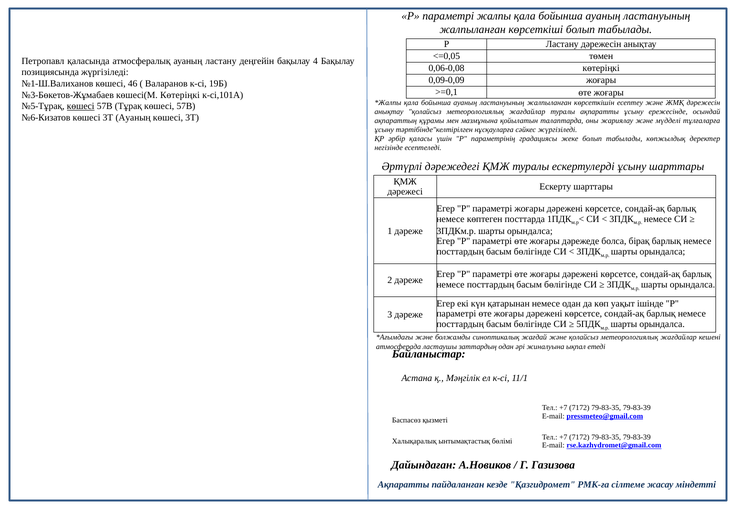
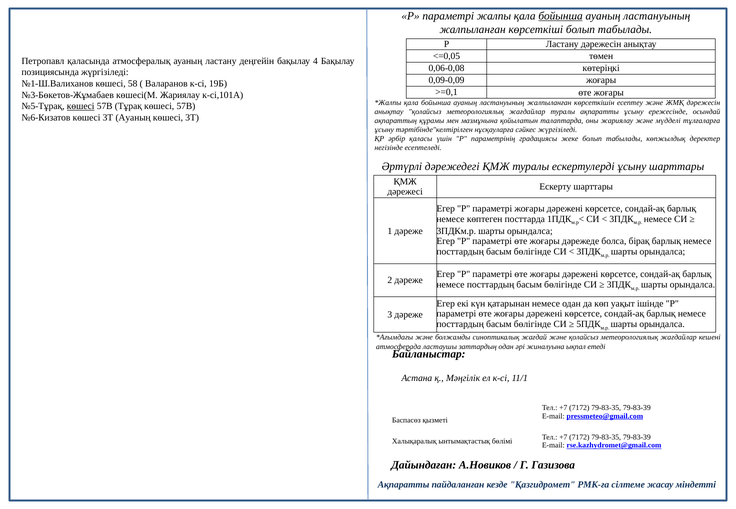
бойынша underline: none -> present (561, 16)
46: 46 -> 58 (133, 84)
көшесі(М Көтеріңкі: Көтеріңкі -> Жариялау (180, 95)
